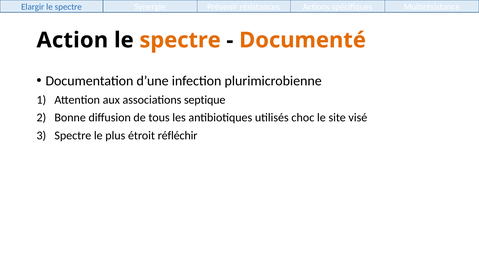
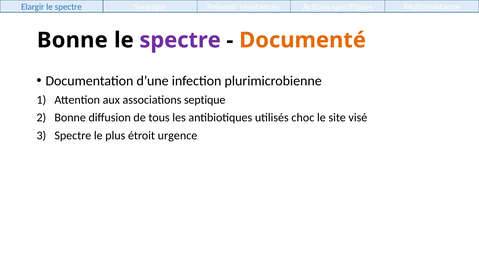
Action: Action -> Bonne (72, 40)
spectre colour: orange -> purple (180, 40)
réfléchir: réfléchir -> urgence (177, 136)
